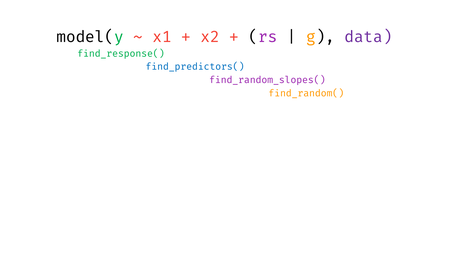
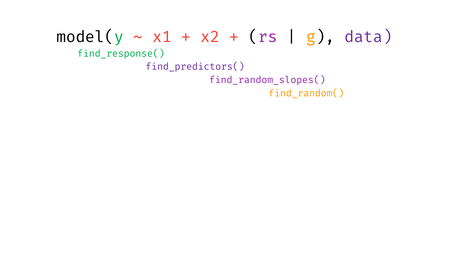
find_predictors( colour: blue -> purple (195, 67)
